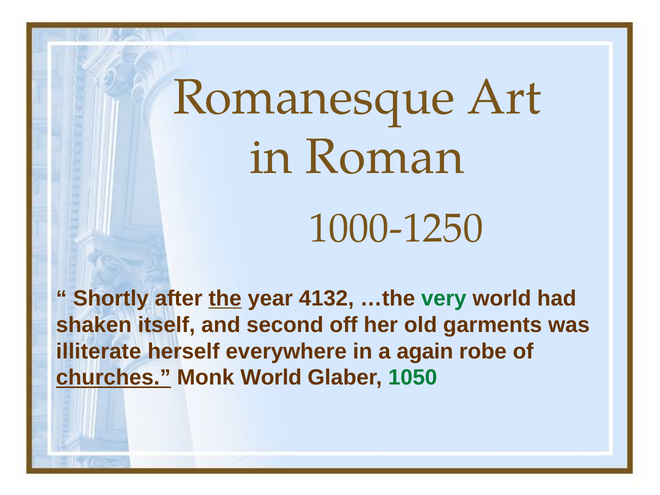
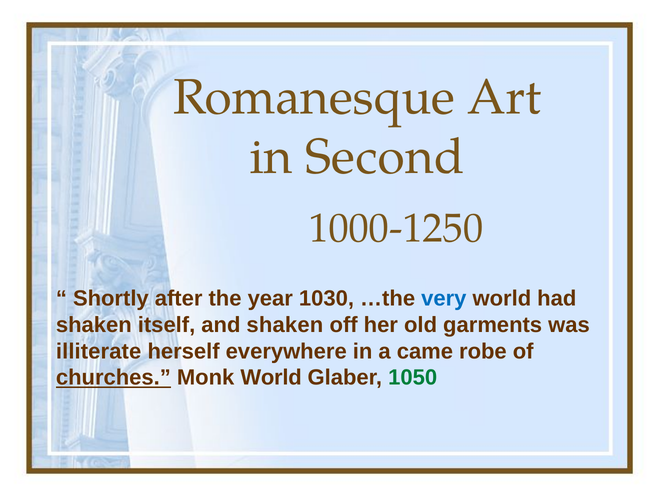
Roman: Roman -> Second (385, 157)
the underline: present -> none (225, 298)
4132: 4132 -> 1030 (327, 298)
very colour: green -> blue (444, 298)
and second: second -> shaken (285, 325)
again: again -> came (425, 351)
